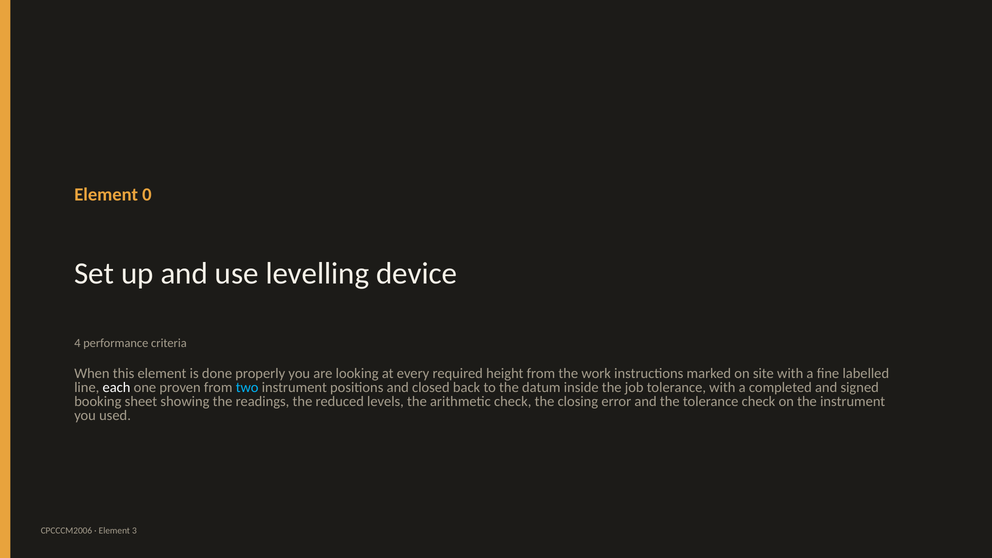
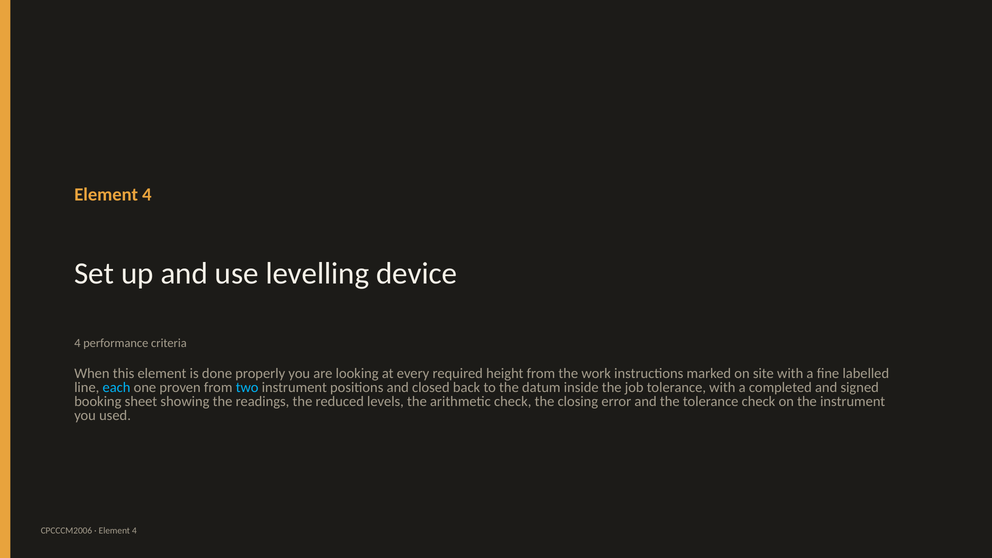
0: 0 -> 4 (147, 195)
each colour: white -> light blue (117, 387)
3: 3 -> 4 (134, 531)
